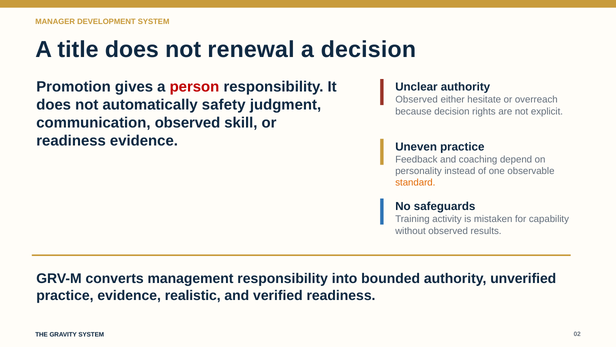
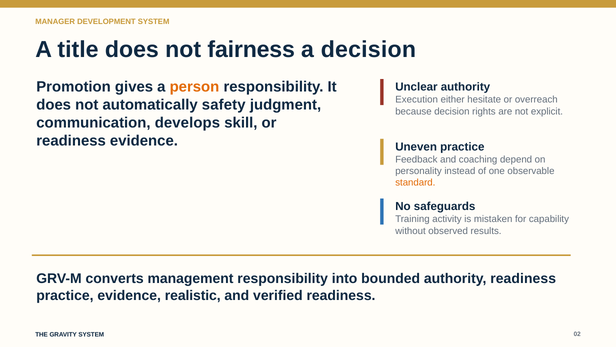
renewal: renewal -> fairness (251, 50)
person colour: red -> orange (194, 87)
Observed: Observed -> Execution (417, 100)
communication observed: observed -> develops (187, 123)
authority unverified: unverified -> readiness (523, 278)
